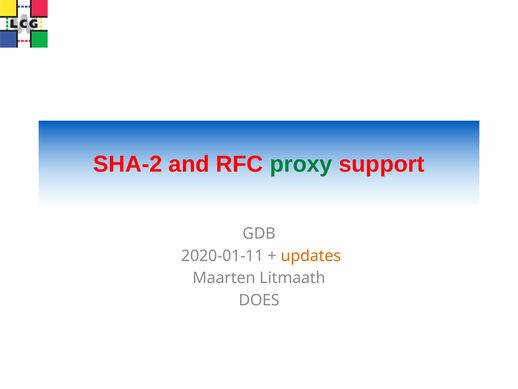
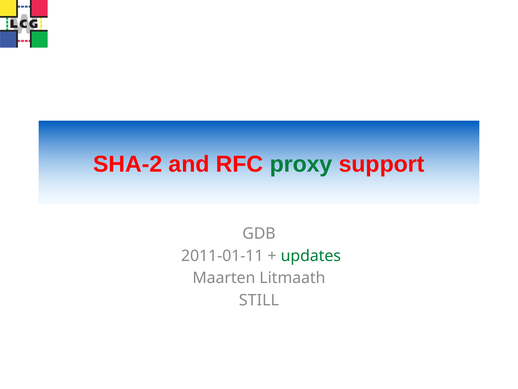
2020-01-11: 2020-01-11 -> 2011-01-11 (222, 255)
updates colour: orange -> green (311, 255)
DOES: DOES -> STILL (259, 300)
